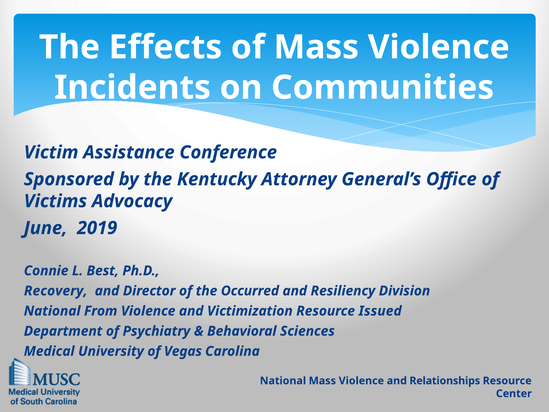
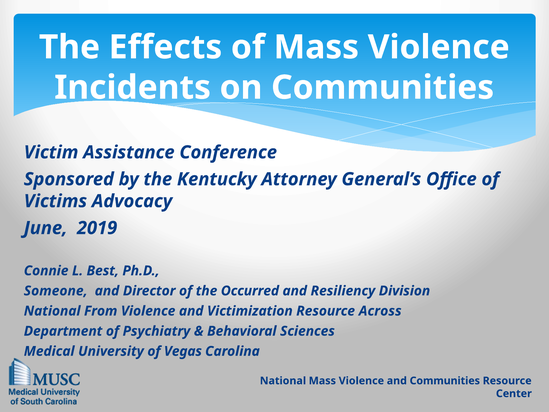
Recovery: Recovery -> Someone (56, 291)
Issued: Issued -> Across (380, 311)
and Relationships: Relationships -> Communities (445, 381)
